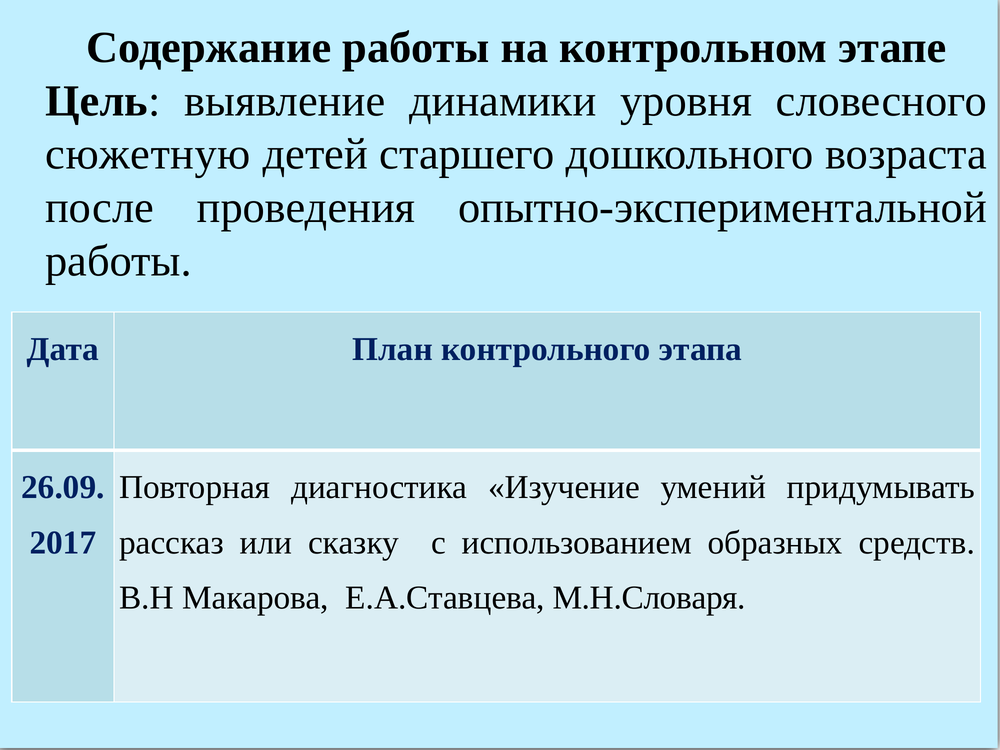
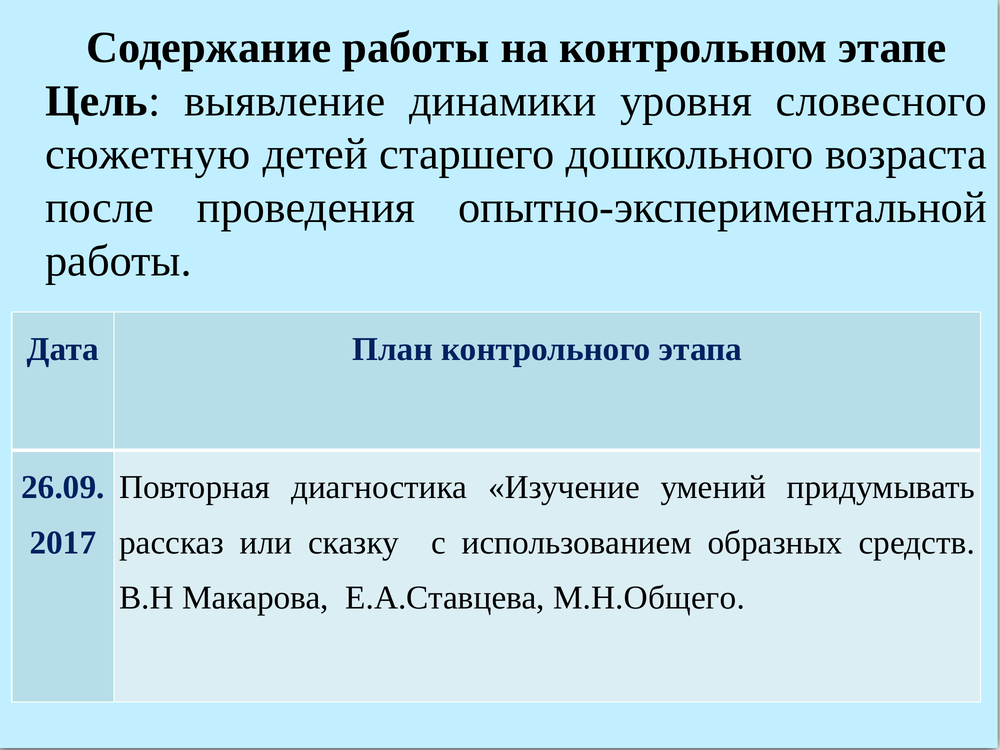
М.Н.Словаря: М.Н.Словаря -> М.Н.Общего (649, 598)
